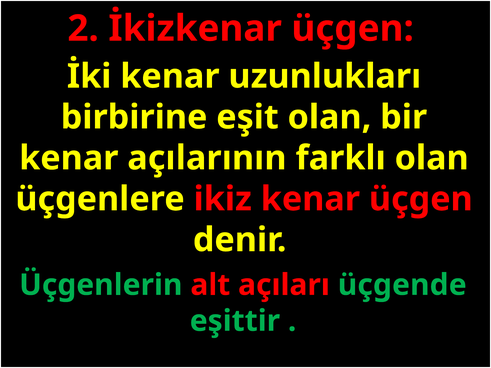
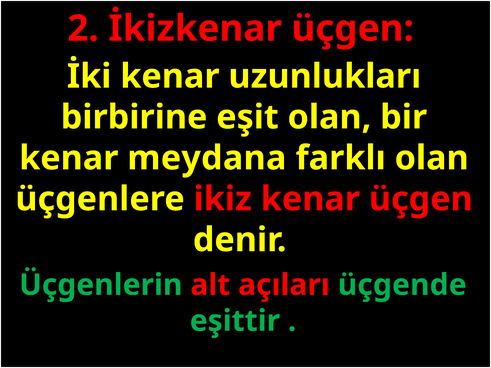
açılarının: açılarının -> meydana (207, 158)
